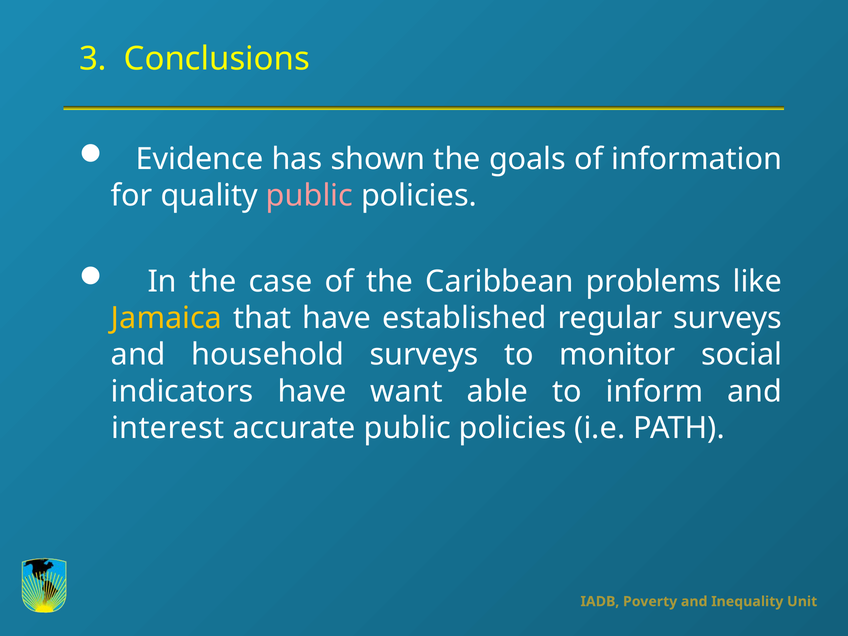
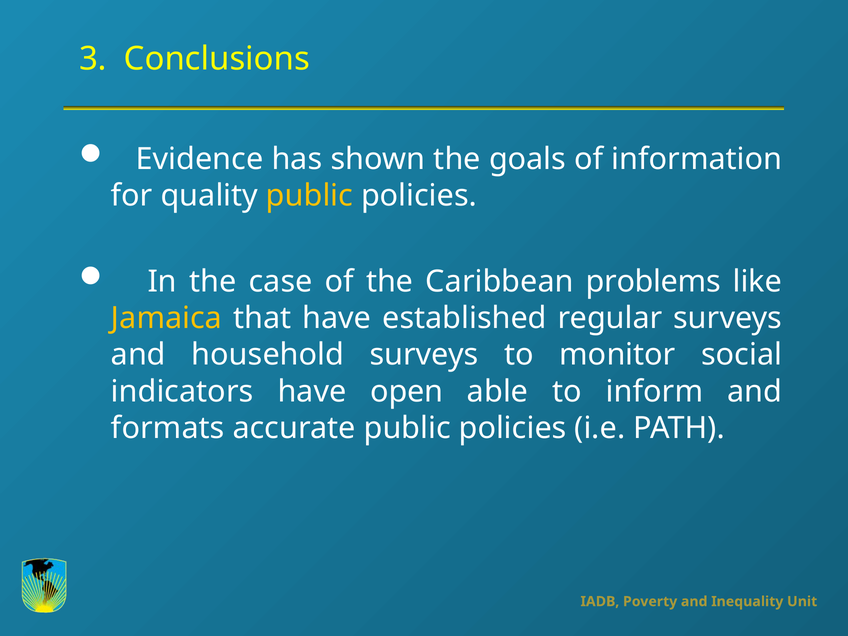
public colour: pink -> yellow (309, 196)
want: want -> open (407, 392)
interest: interest -> formats (168, 428)
